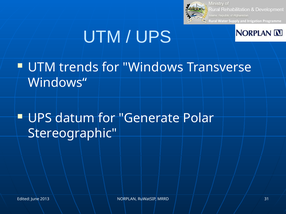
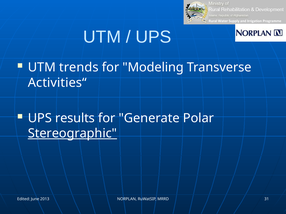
Windows: Windows -> Modeling (153, 68)
Windows“: Windows“ -> Activities“ (57, 83)
datum: datum -> results (75, 118)
Stereographic underline: none -> present (72, 134)
